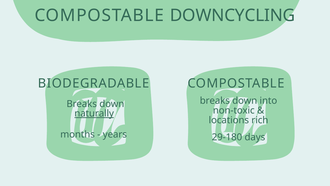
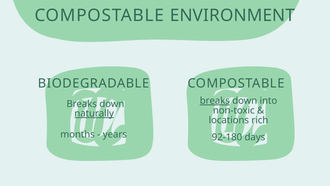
DOWNCYCLING: DOWNCYCLING -> ENVIRONMENT (232, 15)
breaks underline: none -> present (215, 101)
29-180: 29-180 -> 92-180 (227, 137)
